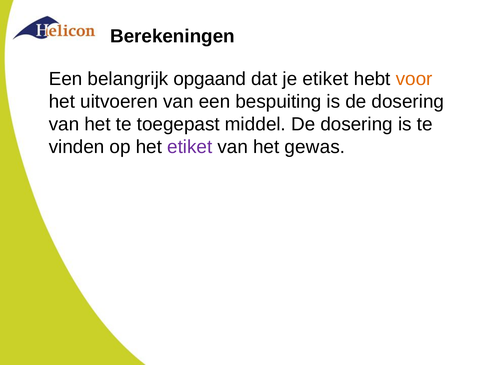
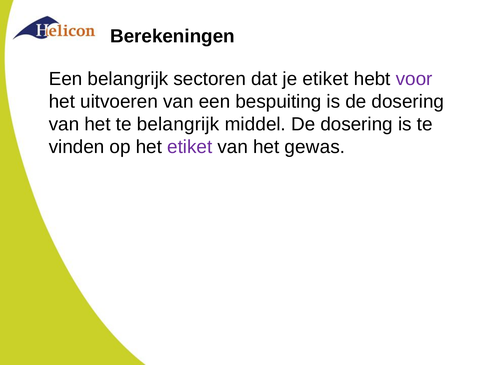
opgaand: opgaand -> sectoren (210, 79)
voor colour: orange -> purple (414, 79)
te toegepast: toegepast -> belangrijk (178, 124)
